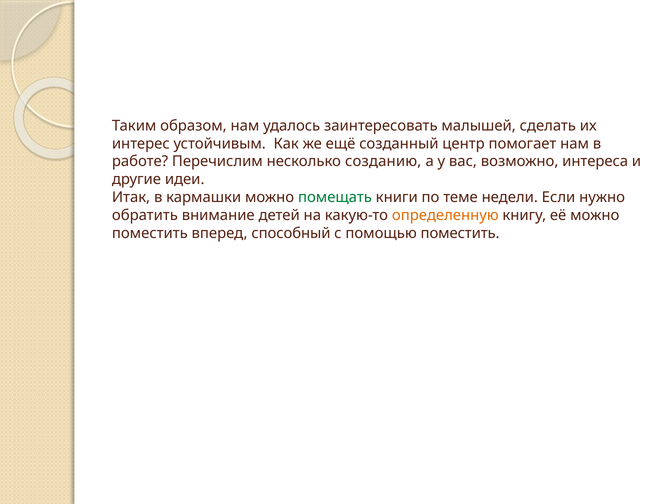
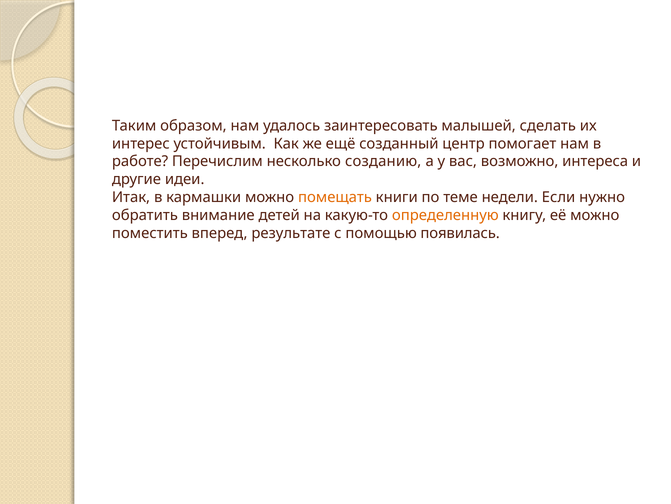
помещать colour: green -> orange (335, 197)
способный: способный -> результате (291, 233)
помощью поместить: поместить -> появилась (460, 233)
